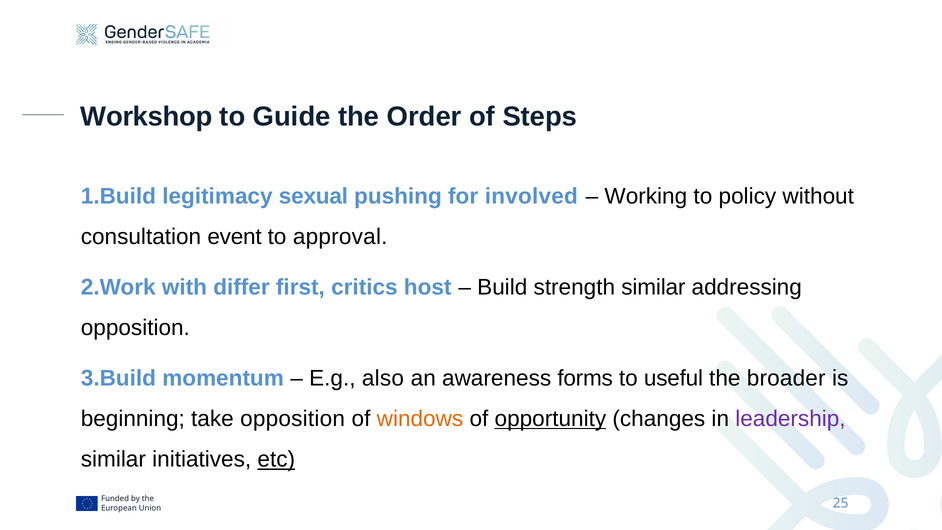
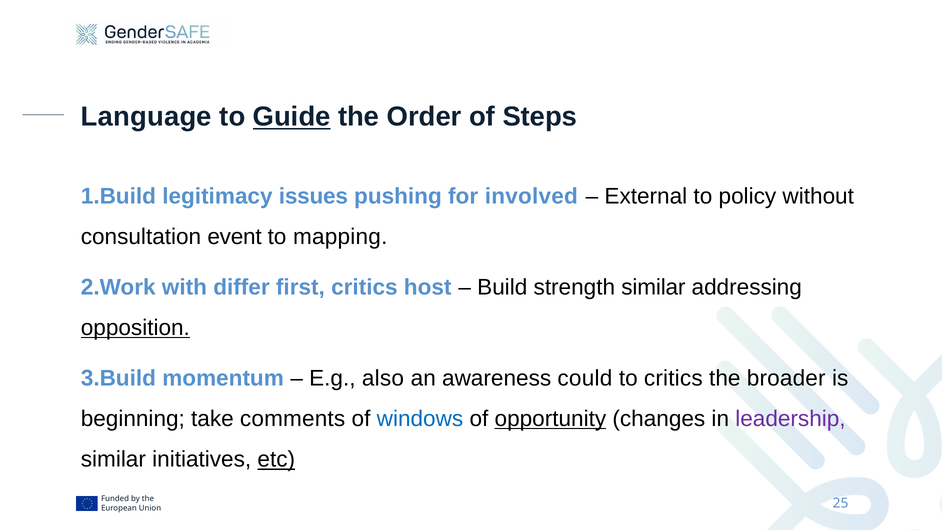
Workshop: Workshop -> Language (146, 117)
Guide underline: none -> present (292, 117)
sexual: sexual -> issues (313, 196)
Working: Working -> External (646, 196)
approval: approval -> mapping (340, 237)
opposition underline: none -> present (135, 328)
forms: forms -> could (585, 378)
to useful: useful -> critics (673, 378)
take opposition: opposition -> comments (293, 419)
windows colour: orange -> blue (420, 419)
